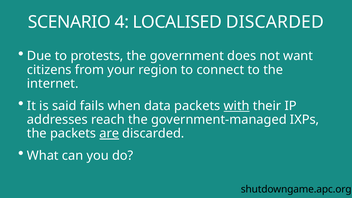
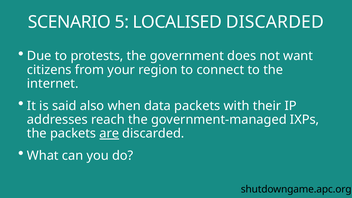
4: 4 -> 5 (122, 22)
fails: fails -> also (92, 106)
with underline: present -> none (237, 106)
